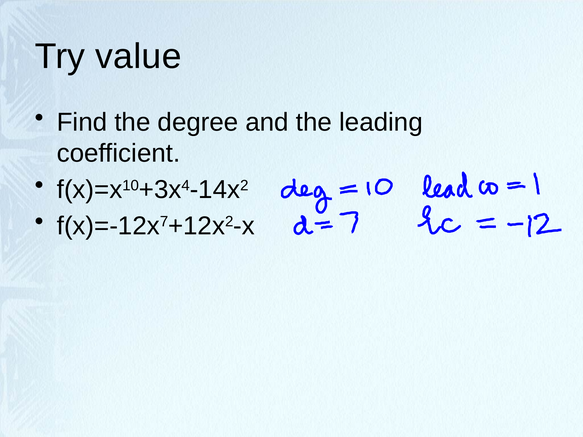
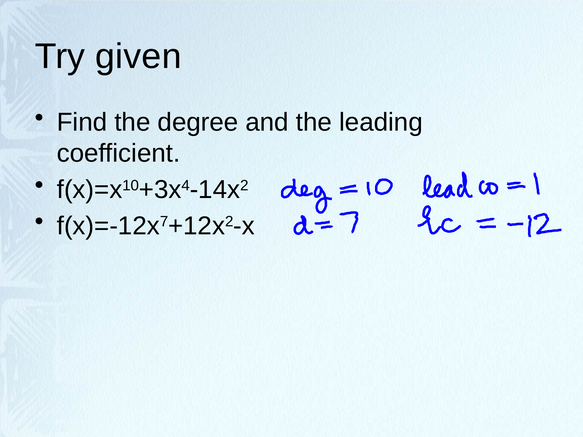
value: value -> given (138, 56)
